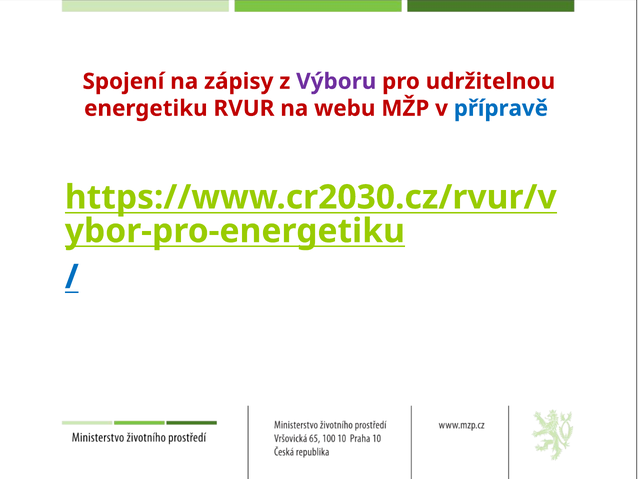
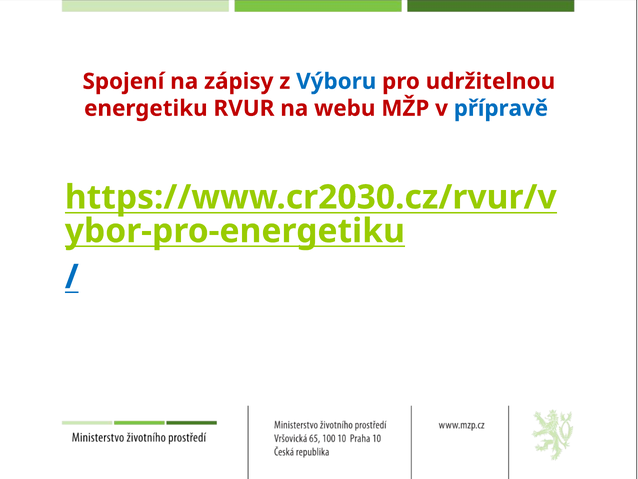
Výboru colour: purple -> blue (336, 81)
